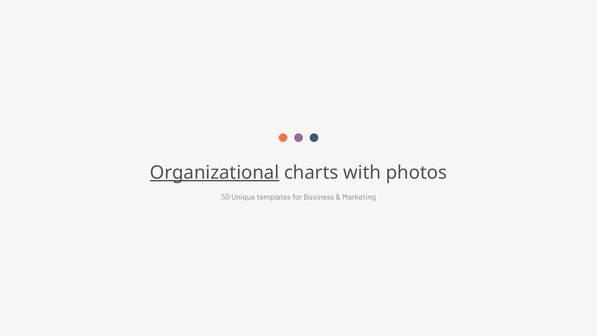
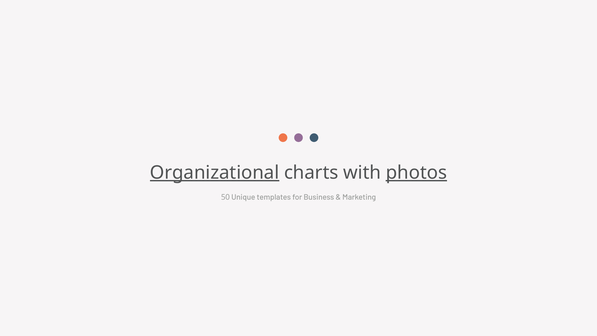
photos underline: none -> present (416, 173)
